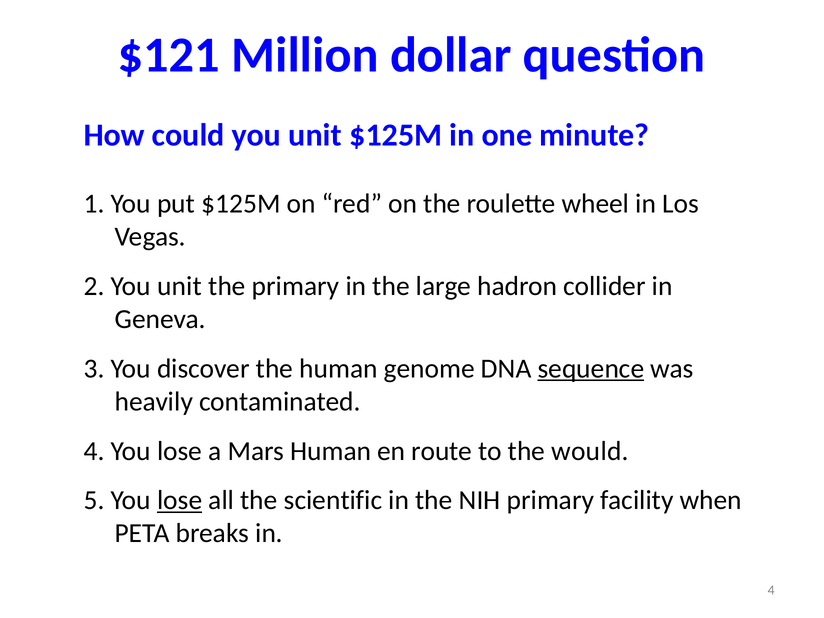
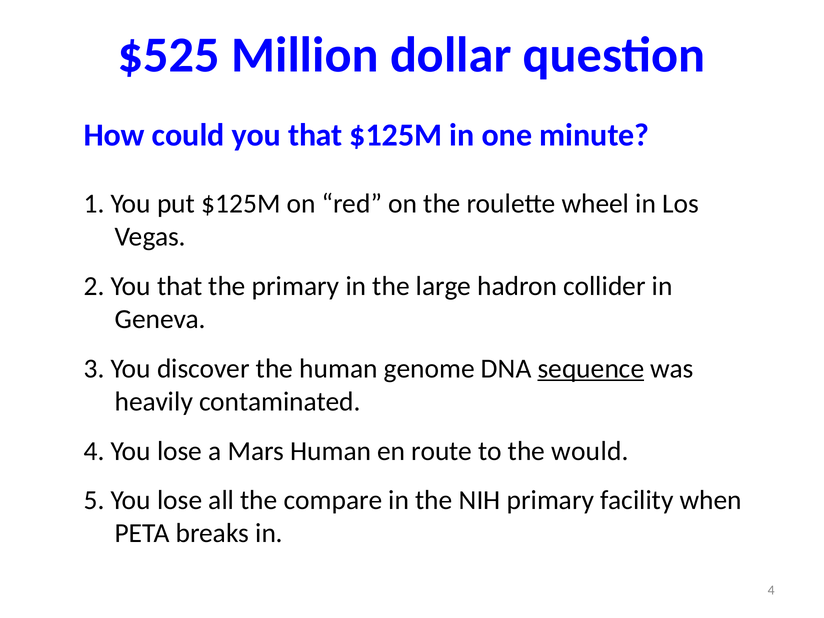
$121: $121 -> $525 (169, 55)
could you unit: unit -> that (315, 135)
2 You unit: unit -> that (180, 286)
lose underline: present -> none (180, 500)
scientific: scientific -> compare (333, 500)
